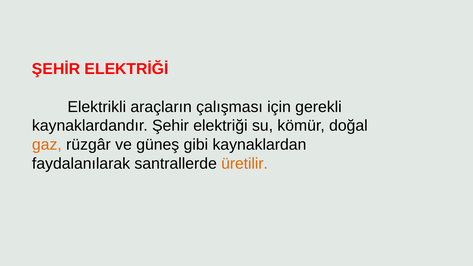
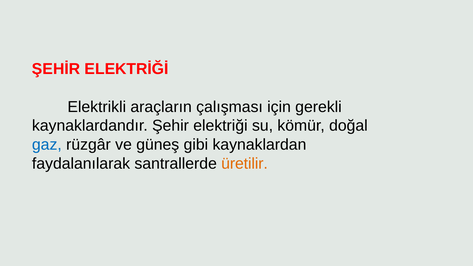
gaz colour: orange -> blue (47, 145)
